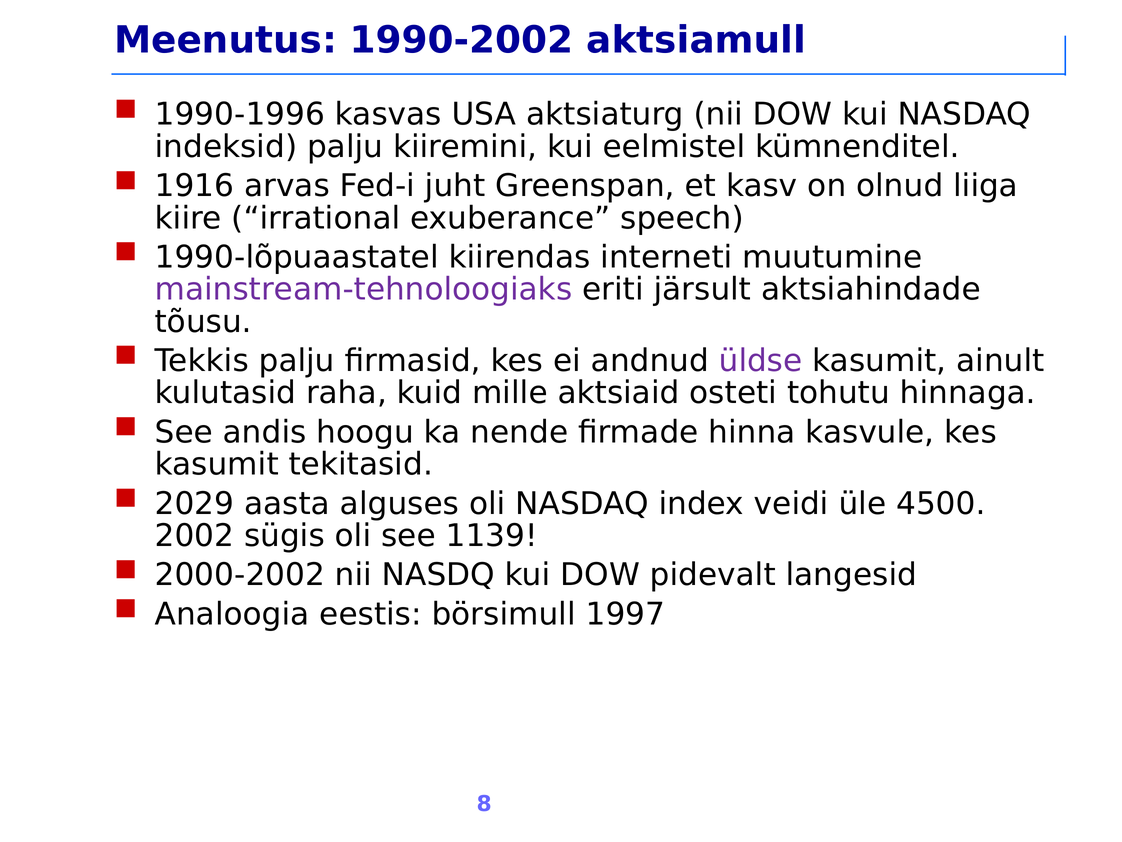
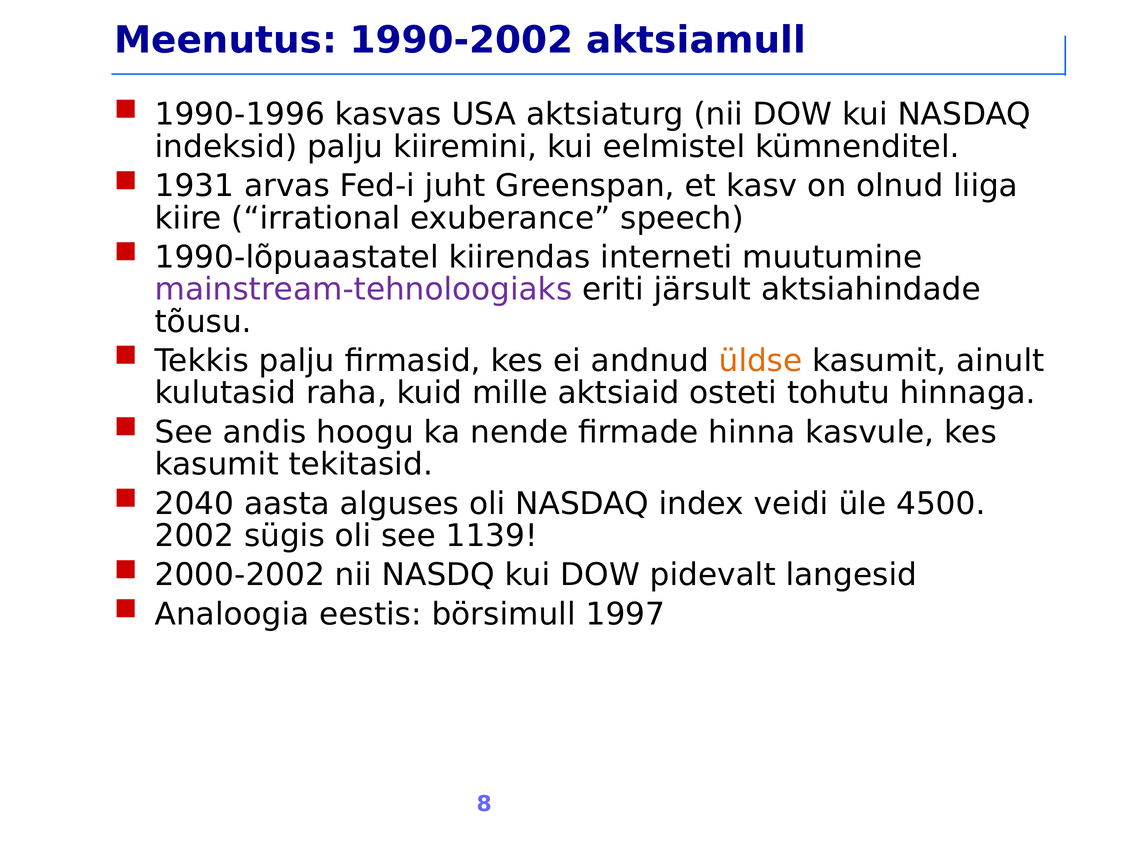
1916: 1916 -> 1931 (194, 186)
üldse colour: purple -> orange (761, 361)
2029: 2029 -> 2040 (194, 503)
